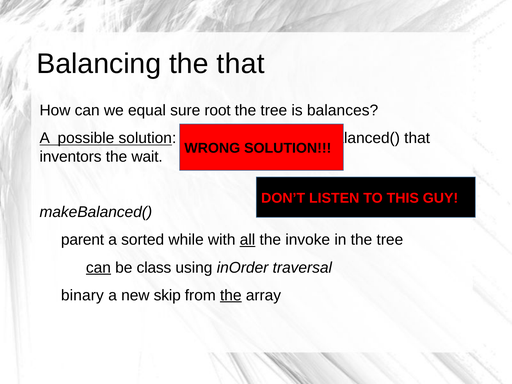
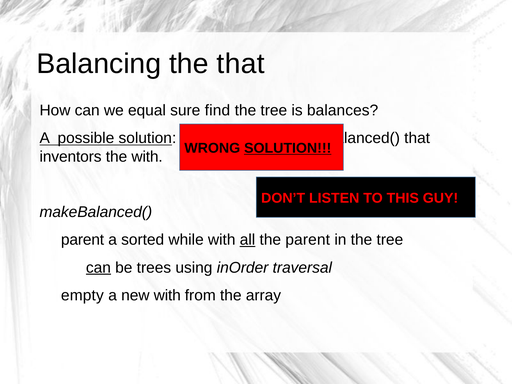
root: root -> find (217, 110)
SOLUTION underline: none -> present (288, 148)
the wait: wait -> with (147, 157)
the invoke: invoke -> parent (308, 240)
class: class -> trees (154, 268)
binary: binary -> empty (82, 295)
new skip: skip -> with (167, 295)
the underline: present -> none (231, 295)
